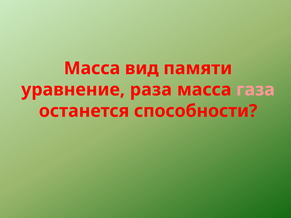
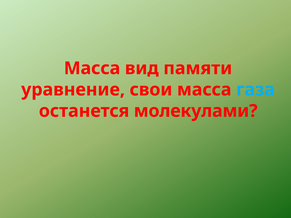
раза: раза -> свои (151, 90)
газа colour: pink -> light blue (255, 90)
способности: способности -> молекулами (196, 111)
